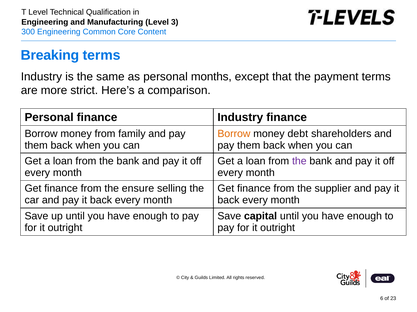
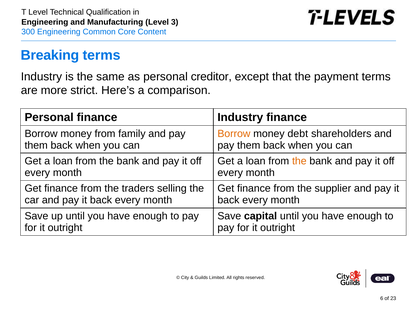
months: months -> creditor (211, 77)
the colour: purple -> orange (299, 161)
ensure: ensure -> traders (138, 189)
